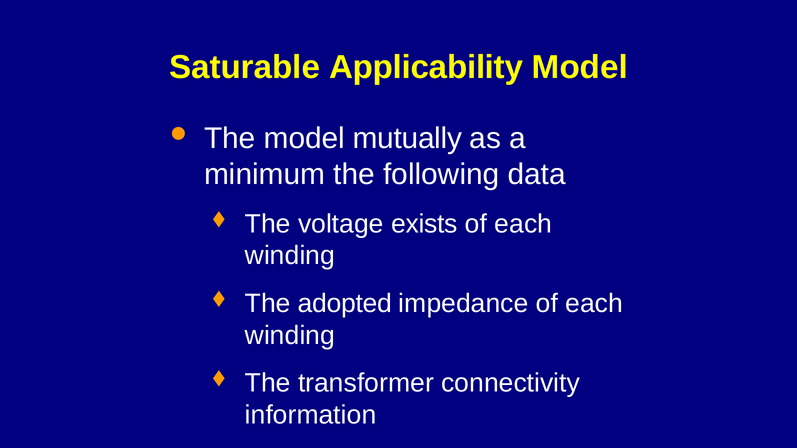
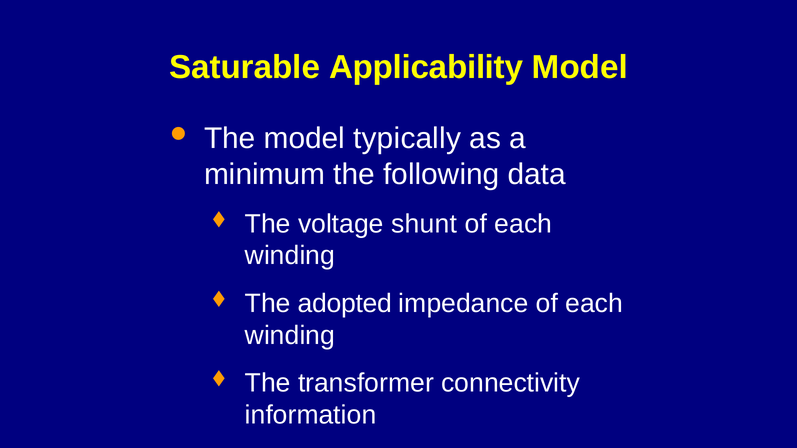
mutually: mutually -> typically (407, 139)
exists: exists -> shunt (424, 224)
